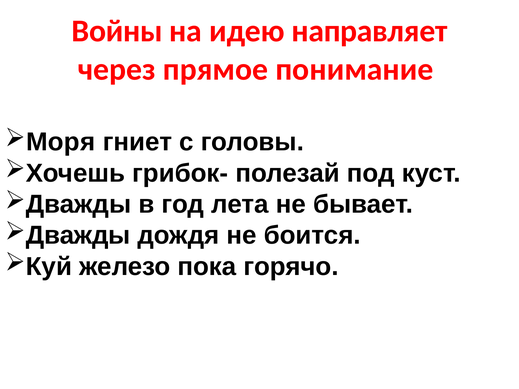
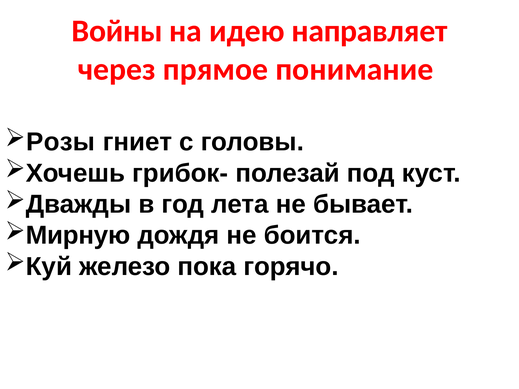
Моря: Моря -> Розы (61, 142)
Дважды: Дважды -> Мирную (78, 236)
